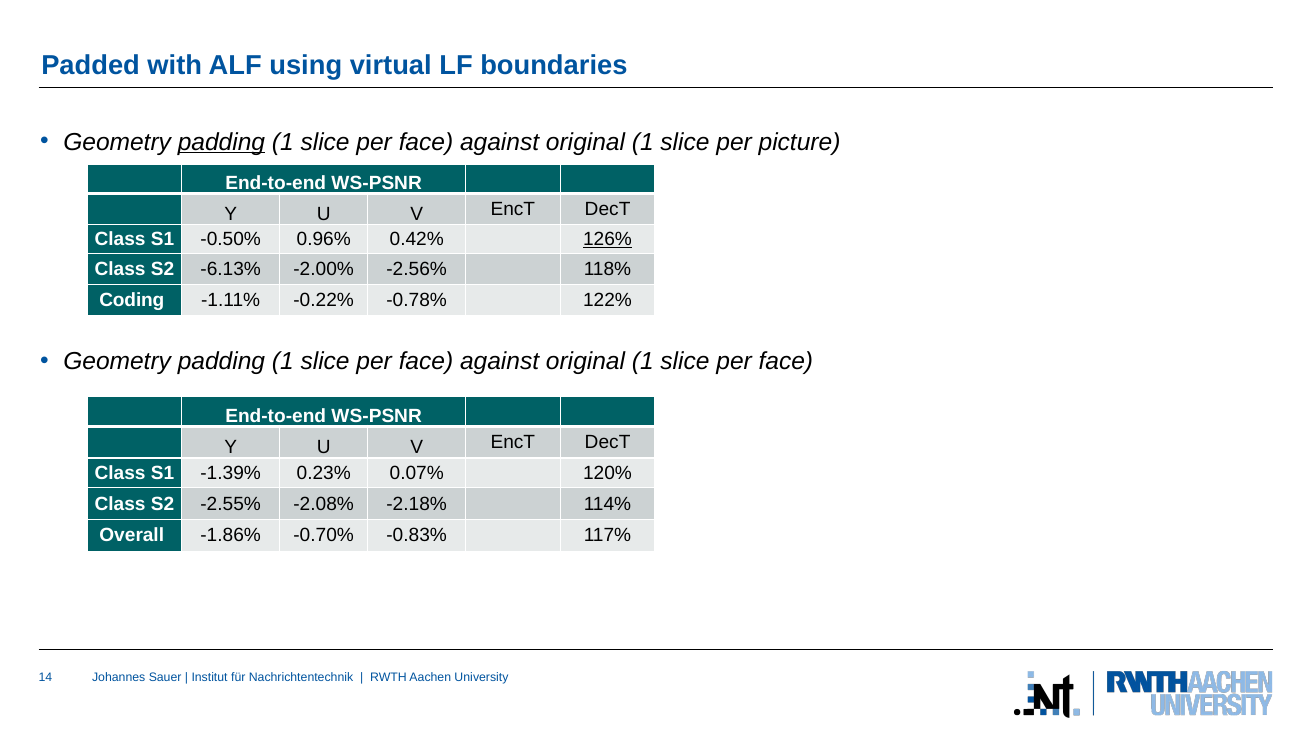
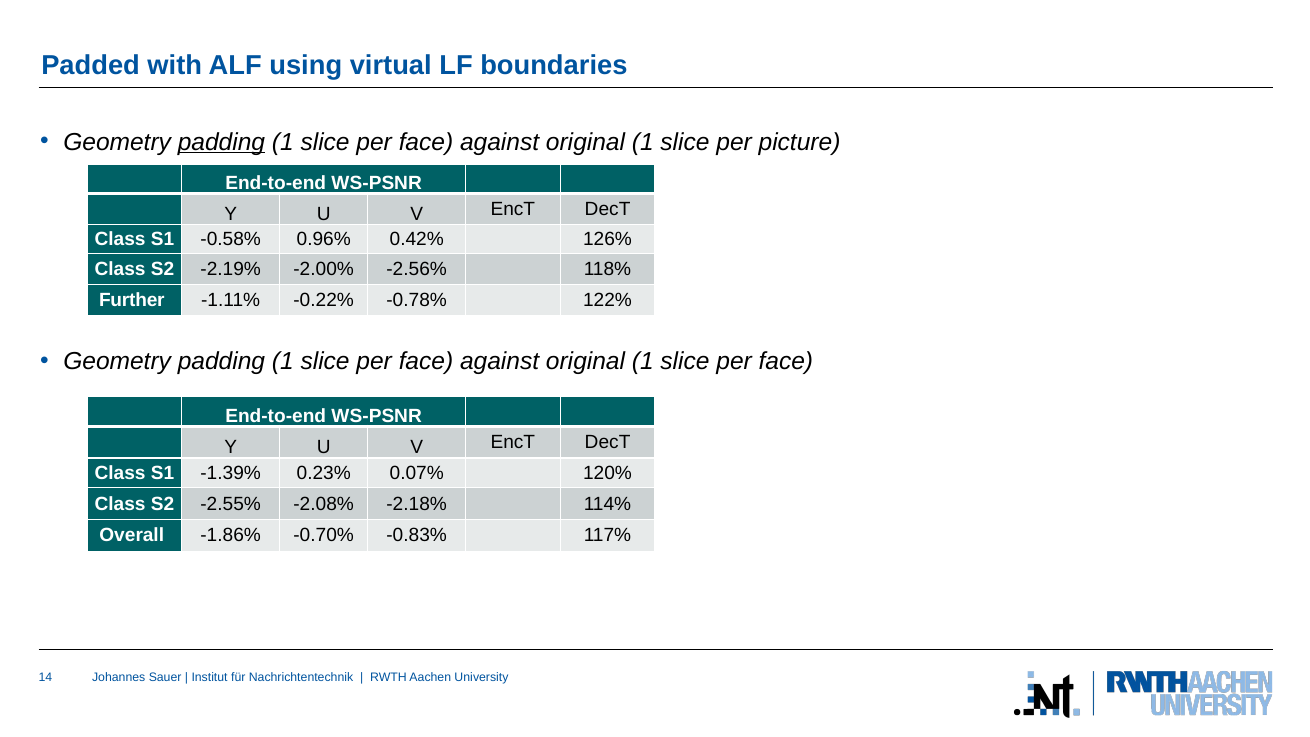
-0.50%: -0.50% -> -0.58% (231, 239)
126% underline: present -> none (608, 239)
-6.13%: -6.13% -> -2.19% (231, 269)
Coding: Coding -> Further (132, 300)
